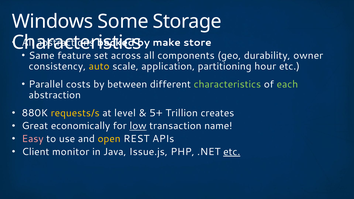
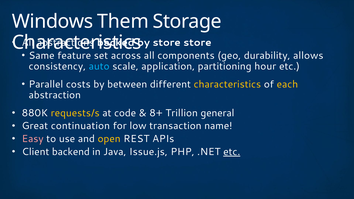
Some: Some -> Them (123, 21)
by make: make -> store (167, 43)
owner: owner -> allows (308, 55)
auto colour: yellow -> light blue (99, 66)
characteristics colour: light green -> yellow (227, 84)
each colour: light green -> yellow (287, 84)
level: level -> code (125, 113)
5+: 5+ -> 8+ (156, 113)
creates: creates -> general (217, 113)
economically: economically -> continuation (80, 126)
low underline: present -> none (138, 126)
monitor: monitor -> backend (71, 152)
